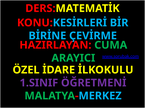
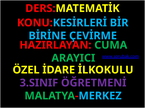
1.SINIF: 1.SINIF -> 3.SINIF (39, 83)
